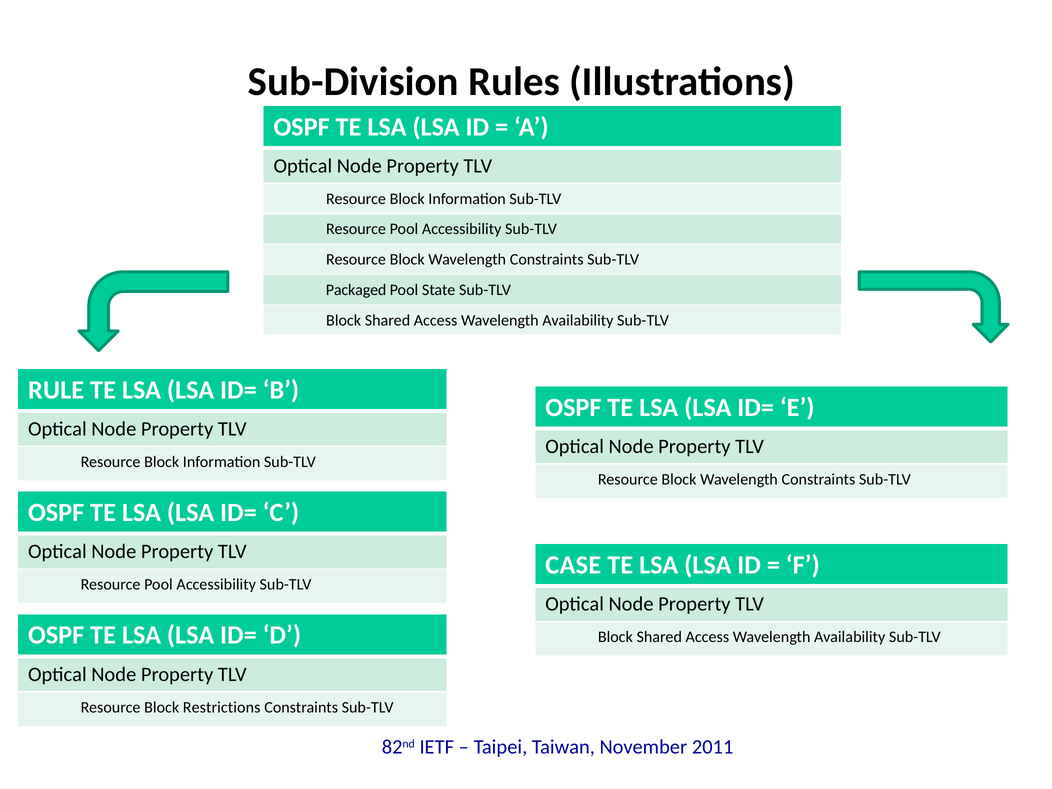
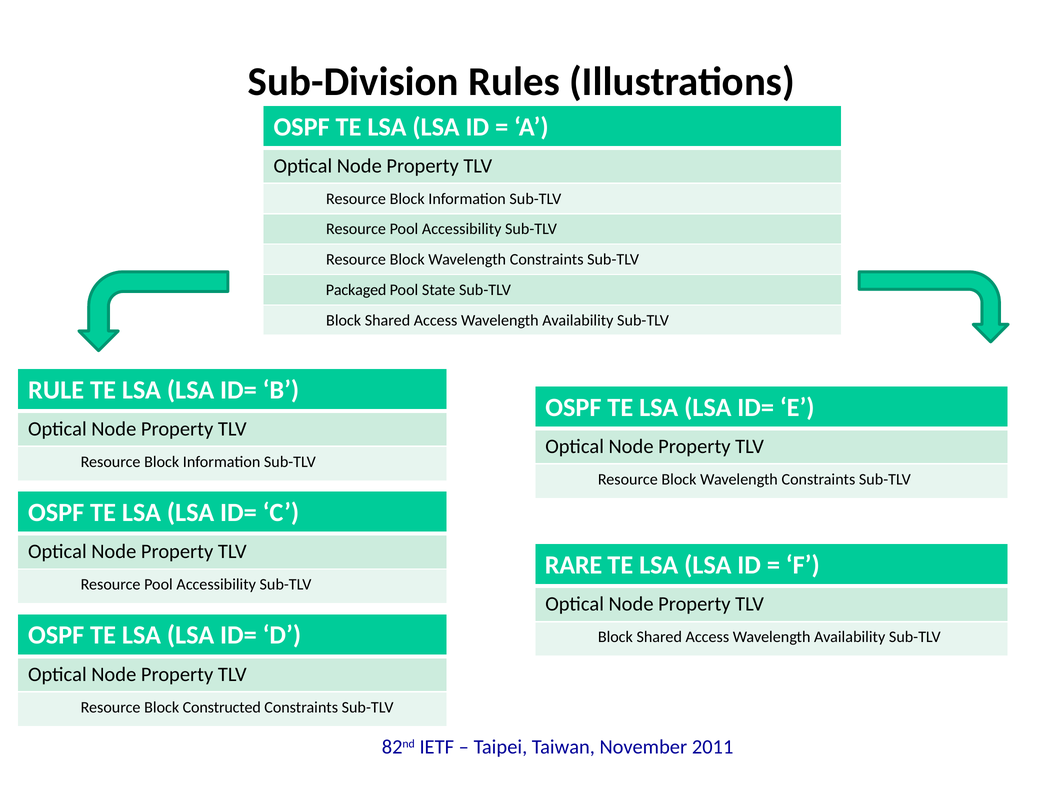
CASE: CASE -> RARE (574, 565)
Restrictions: Restrictions -> Constructed (222, 707)
